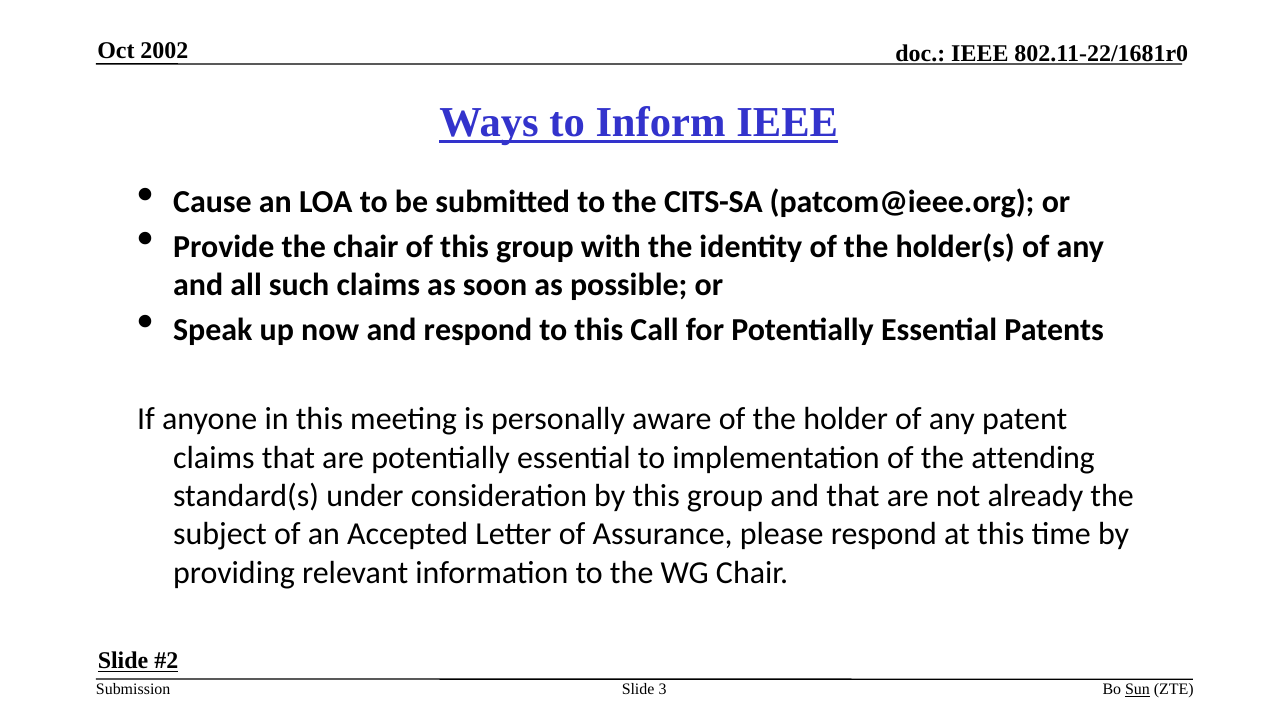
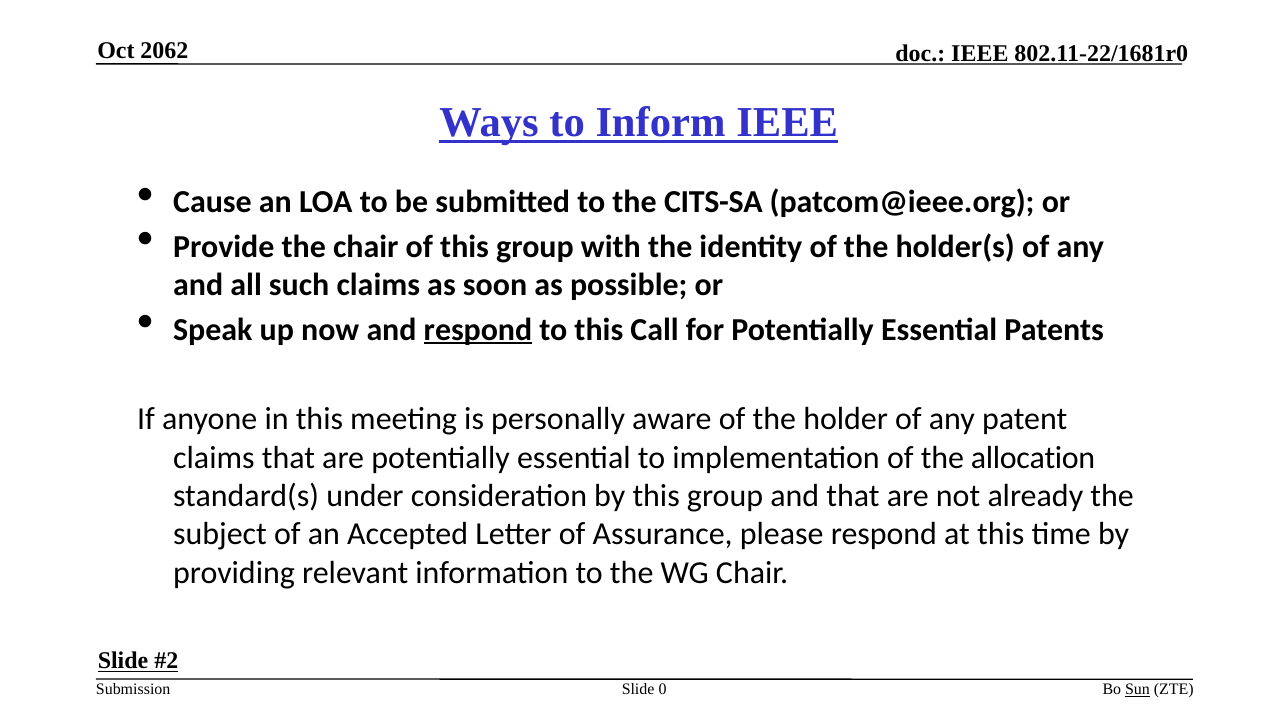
2002: 2002 -> 2062 (164, 51)
respond underline: none -> present (478, 330)
attending: attending -> allocation (1033, 457)
3: 3 -> 0 (663, 689)
